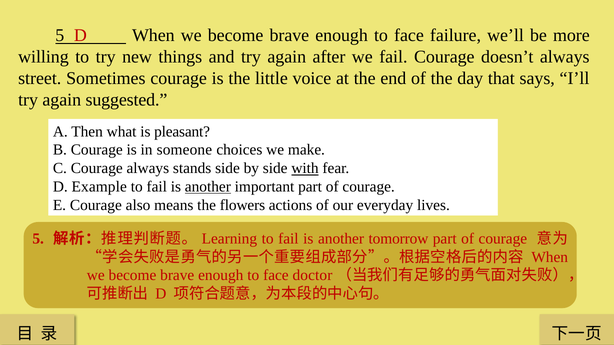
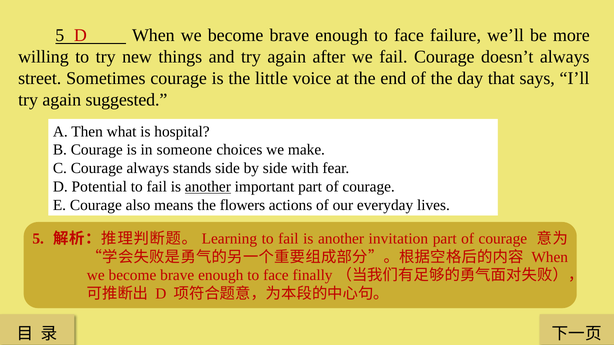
pleasant: pleasant -> hospital (182, 132)
with underline: present -> none (305, 168)
Example: Example -> Potential (99, 187)
tomorrow: tomorrow -> invitation (398, 239)
doctor: doctor -> finally (313, 276)
